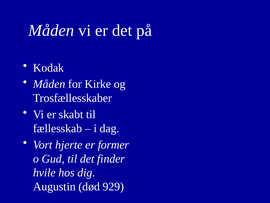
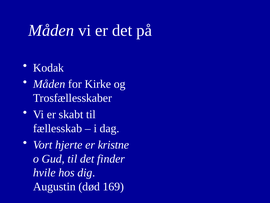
former: former -> kristne (113, 144)
929: 929 -> 169 (113, 186)
